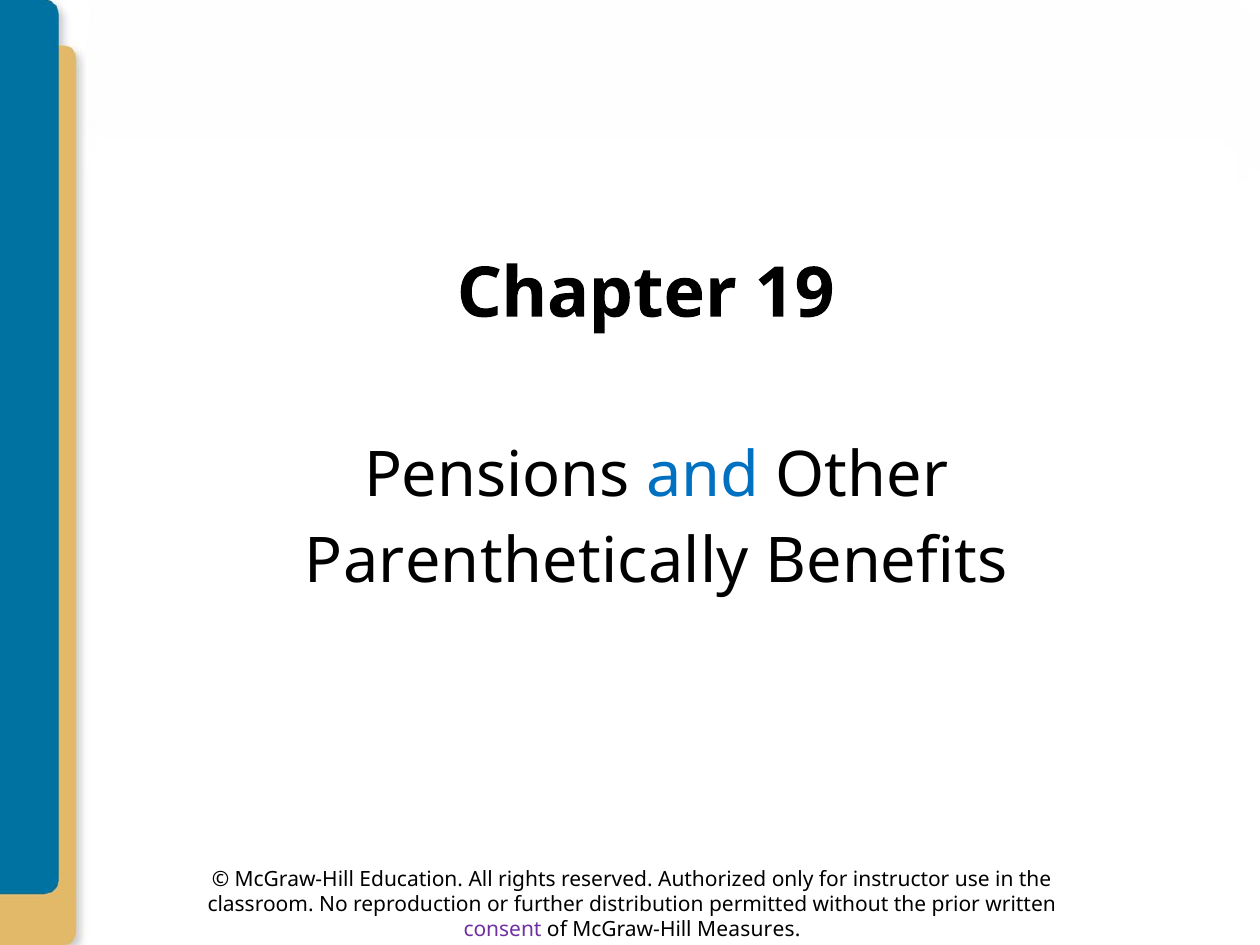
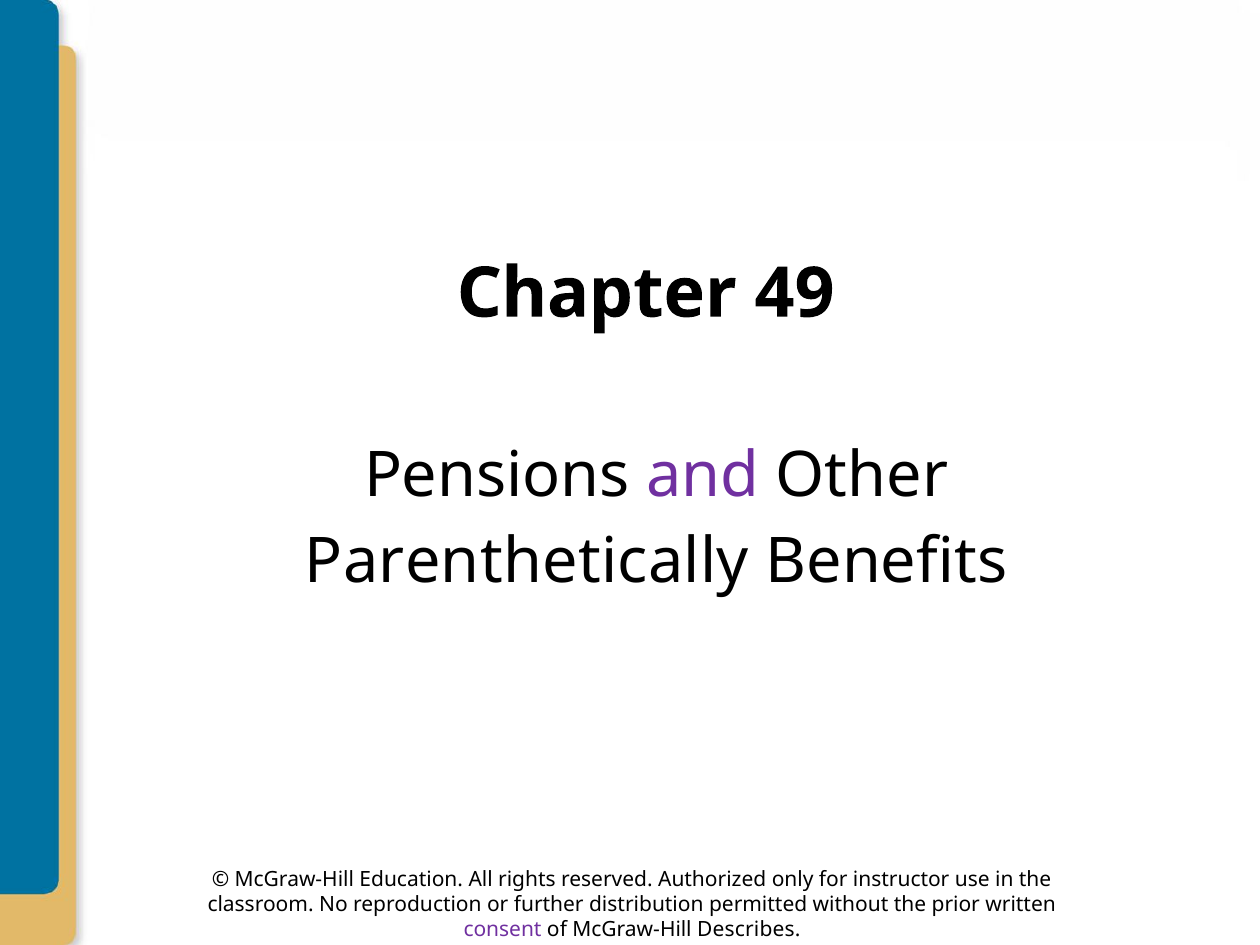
19: 19 -> 49 (795, 294)
and colour: blue -> purple (703, 476)
Measures: Measures -> Describes (749, 930)
